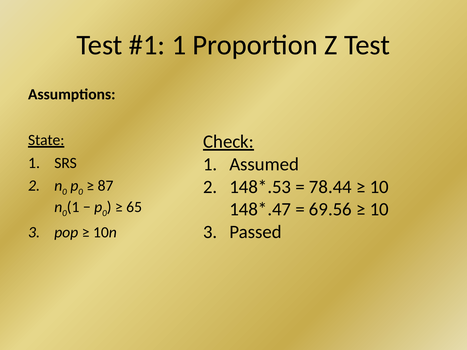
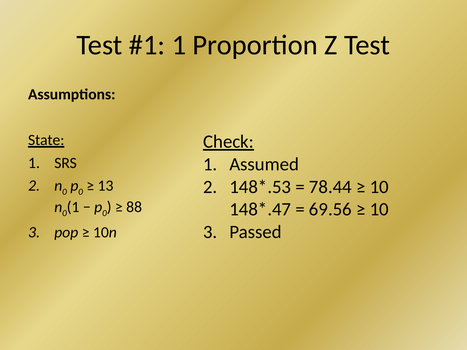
87: 87 -> 13 (106, 186)
65: 65 -> 88 (134, 207)
